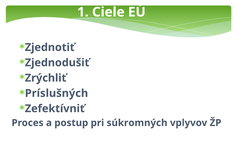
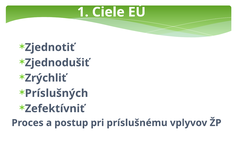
súkromných: súkromných -> príslušnému (137, 123)
